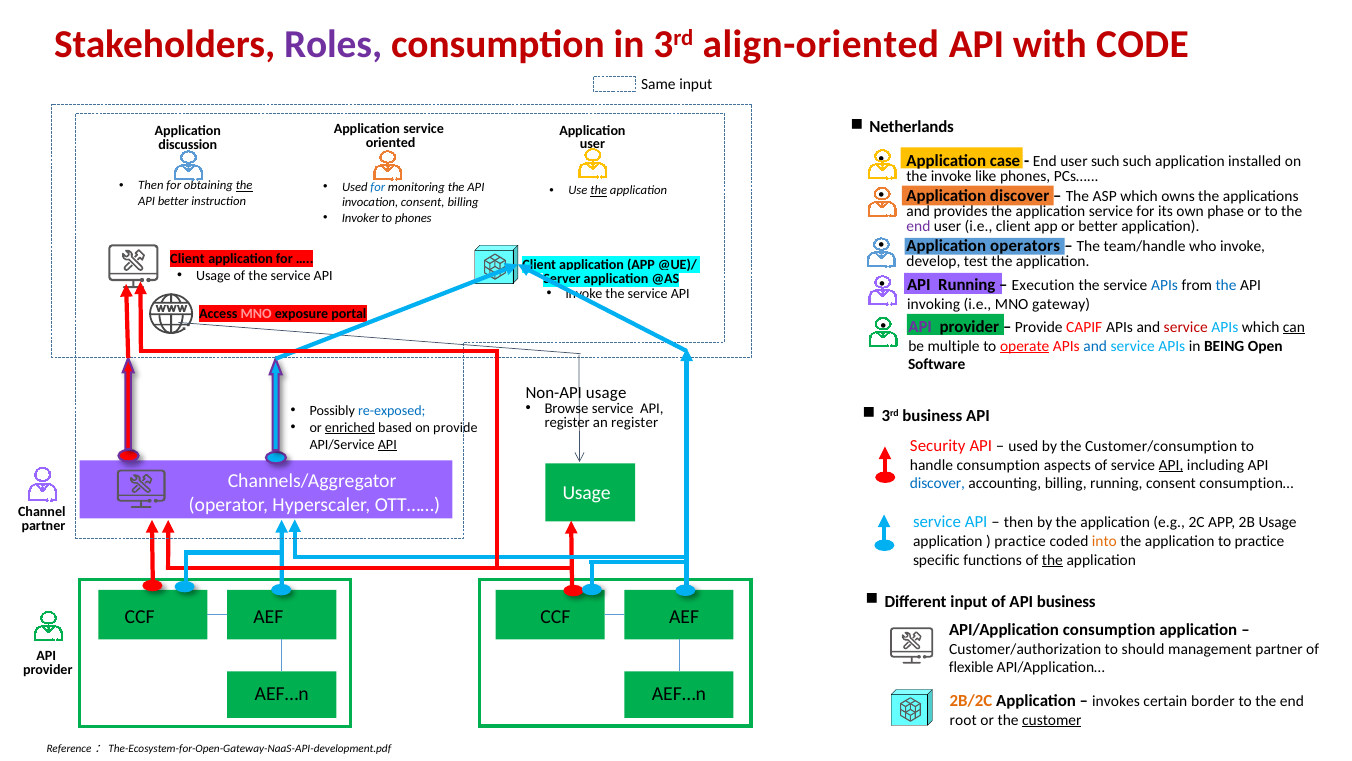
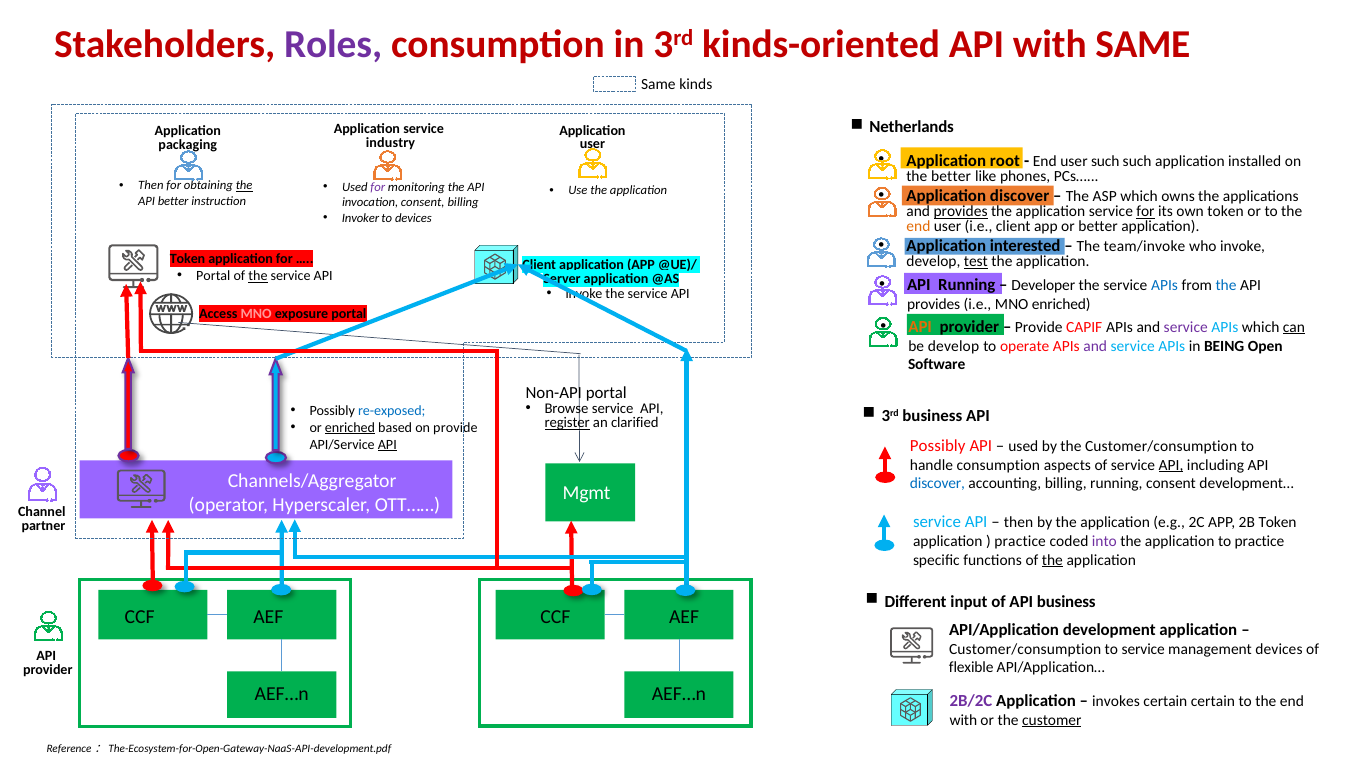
align-oriented: align-oriented -> kinds-oriented (821, 44)
with CODE: CODE -> SAME (1143, 44)
Same input: input -> kinds (696, 85)
oriented: oriented -> industry (390, 143)
discussion: discussion -> packaging (188, 144)
case: case -> root (1005, 160)
the invoke: invoke -> better (951, 176)
for colour: blue -> purple (378, 187)
the underline: present -> none (599, 191)
provides underline: none -> present (961, 211)
for underline: none -> present (1146, 211)
own phase: phase -> token (1226, 211)
to phones: phones -> devices (413, 218)
end colour: purple -> orange (918, 226)
operators: operators -> interested (1025, 246)
team/handle: team/handle -> team/invoke (1145, 246)
Client: Client -> Token (188, 258)
test underline: none -> present (976, 262)
Usage: Usage -> Portal (213, 276)
the underline: none -> present (258, 276)
Execution: Execution -> Developer (1043, 285)
invoking: invoking -> provides (934, 304)
MNO gateway: gateway -> enriched (1061, 304)
API colour: purple -> orange (920, 326)
service colour: red -> purple (1186, 327)
be multiple: multiple -> develop (954, 346)
operate underline: present -> none (1025, 346)
and colour: blue -> purple (1095, 346)
Non-API usage: usage -> portal (606, 393)
register underline: none -> present (567, 422)
an register: register -> clarified (635, 422)
Security: Security -> Possibly (938, 446)
consumption…: consumption… -> development… (1247, 484)
Usage: Usage -> Mgmt (587, 492)
2B Usage: Usage -> Token (1278, 522)
into colour: orange -> purple (1104, 541)
API/Application consumption: consumption -> development (1109, 629)
Customer/authorization: Customer/authorization -> Customer/consumption (1025, 648)
to should: should -> service (1143, 648)
management partner: partner -> devices (1279, 648)
2B/2C colour: orange -> purple (971, 700)
certain border: border -> certain (1213, 701)
root: root -> with (963, 719)
